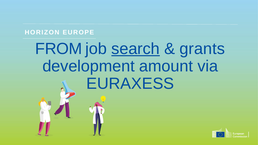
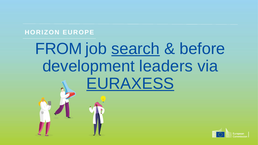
grants: grants -> before (202, 49)
amount: amount -> leaders (166, 66)
EURAXESS underline: none -> present (130, 84)
